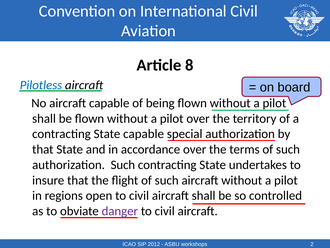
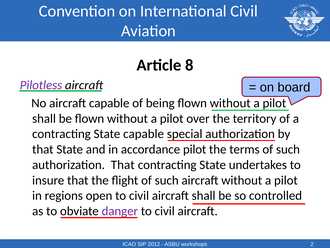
Pilotless colour: blue -> purple (41, 85)
accordance over: over -> pilot (195, 149)
authorization Such: Such -> That (123, 164)
